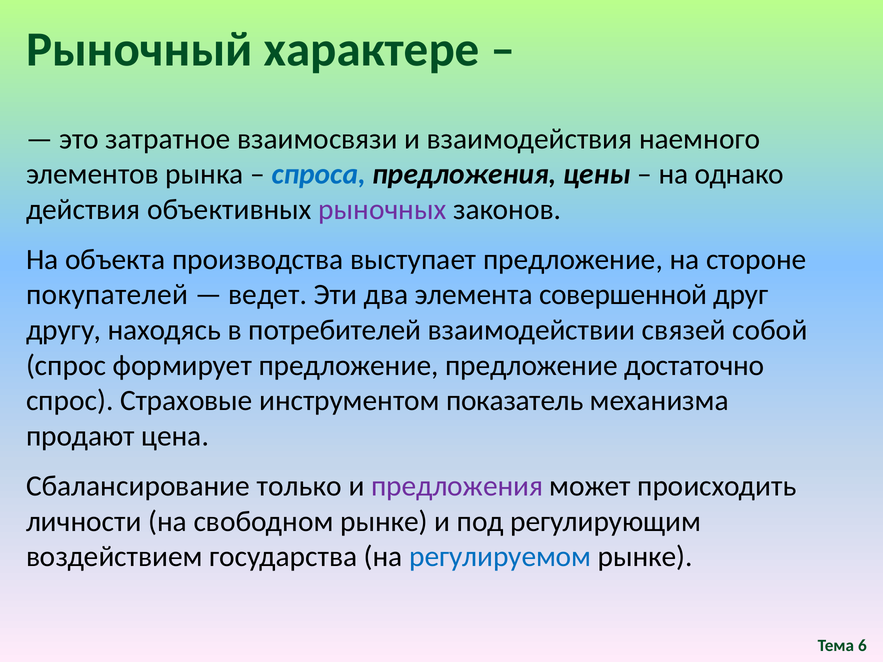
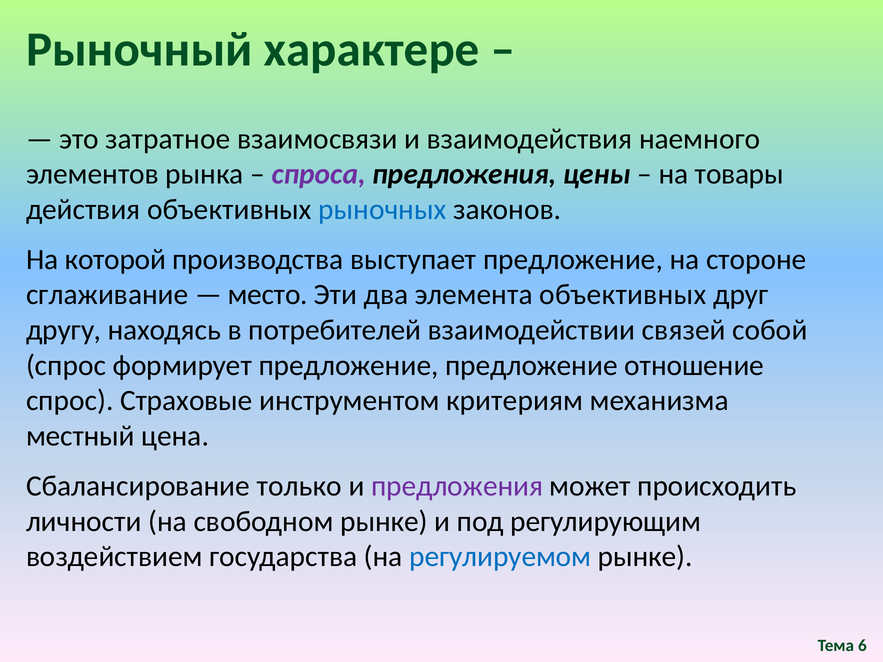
спроса colour: blue -> purple (319, 174)
однако: однако -> товары (739, 174)
рыночных colour: purple -> blue (382, 210)
объекта: объекта -> которой (115, 260)
покупателей: покупателей -> сглаживание (107, 295)
ведет: ведет -> место (268, 295)
элемента совершенной: совершенной -> объективных (623, 295)
достаточно: достаточно -> отношение (694, 366)
показатель: показатель -> критериям (515, 401)
продают: продают -> местный (80, 436)
